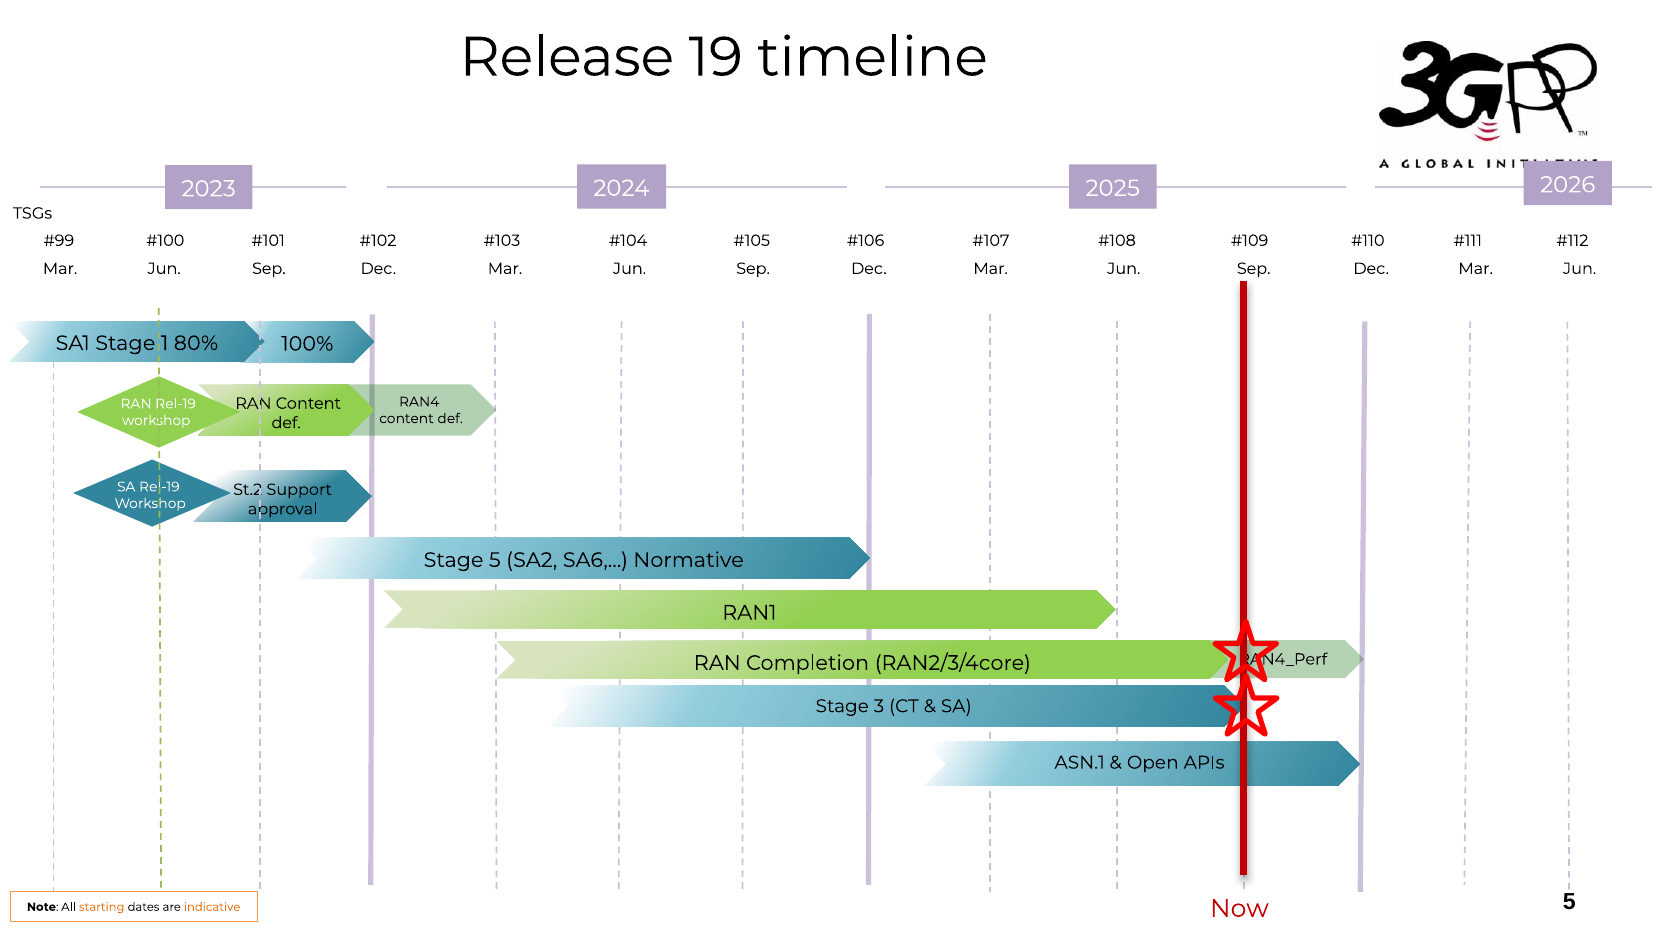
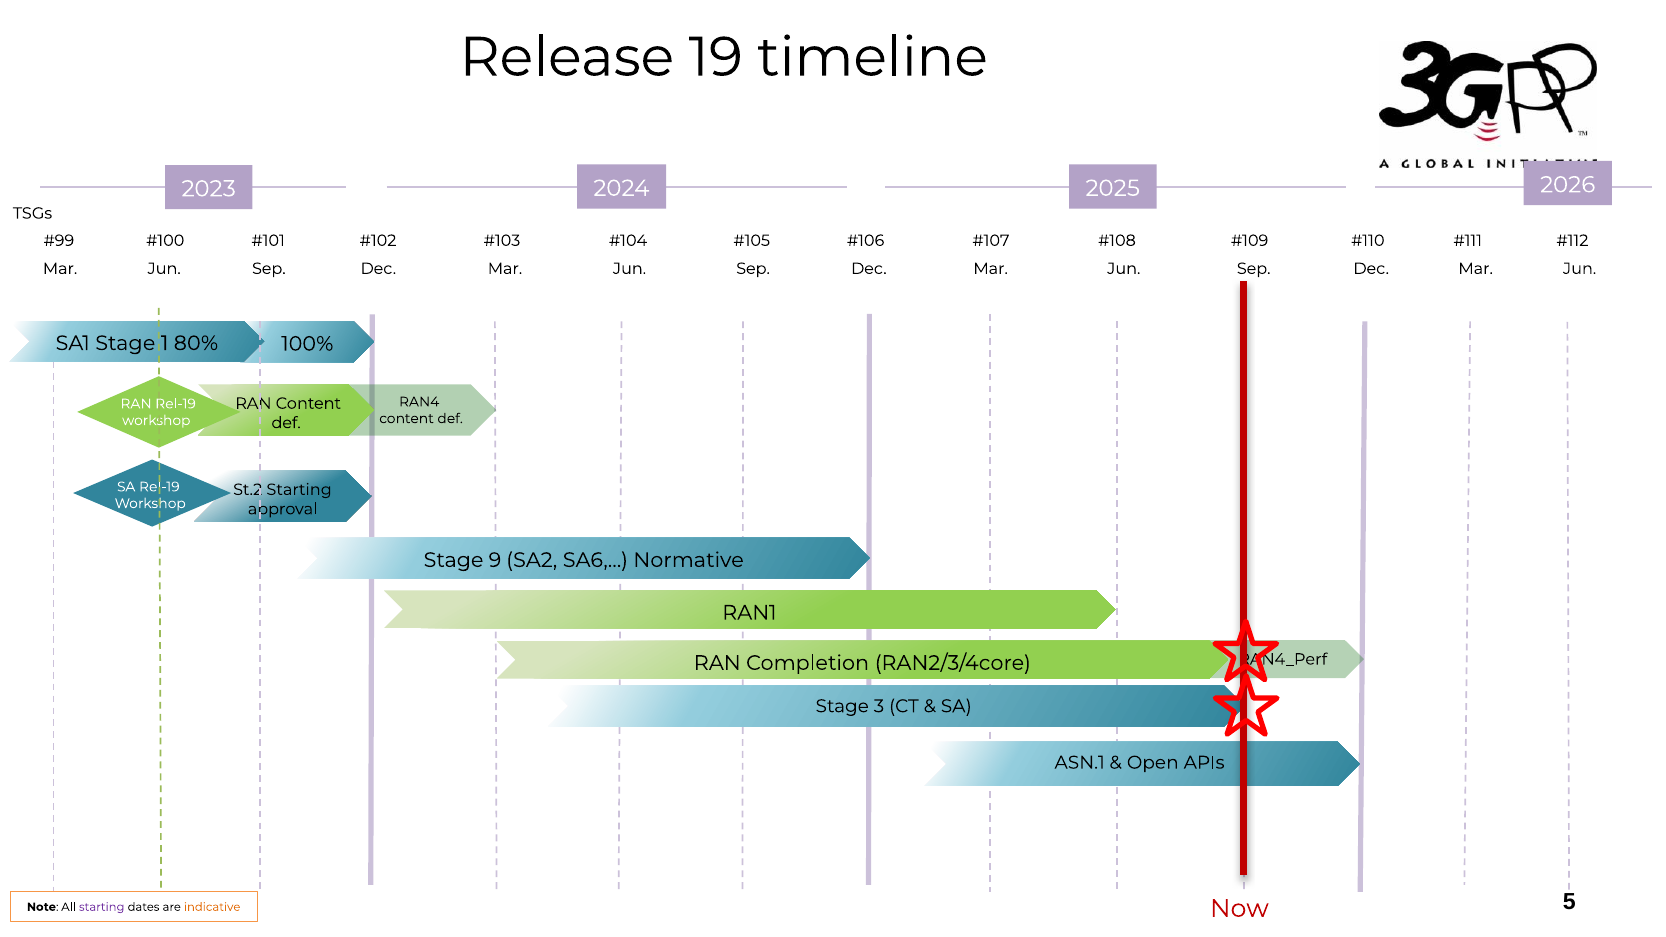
St.2 Support: Support -> Starting (299, 490)
Stage 5: 5 -> 9 (495, 560)
starting colour: orange -> purple (102, 907)
